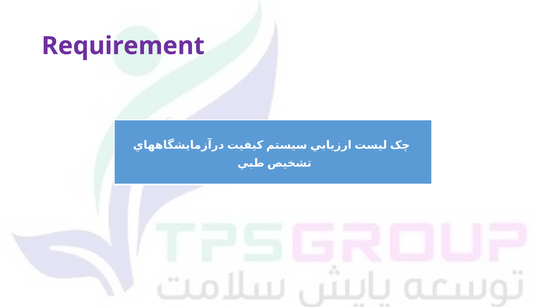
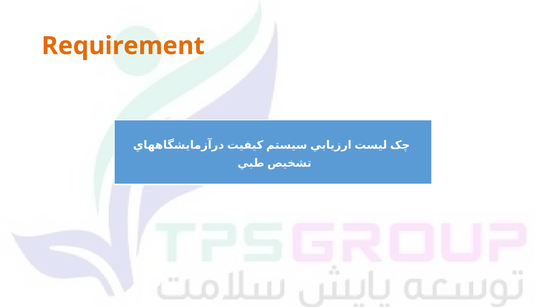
Requirement colour: purple -> orange (123, 46)
